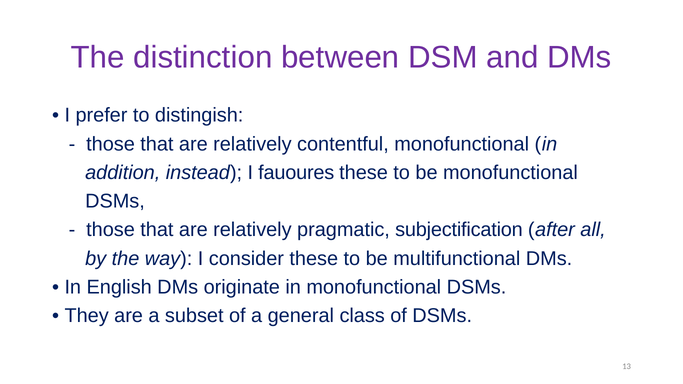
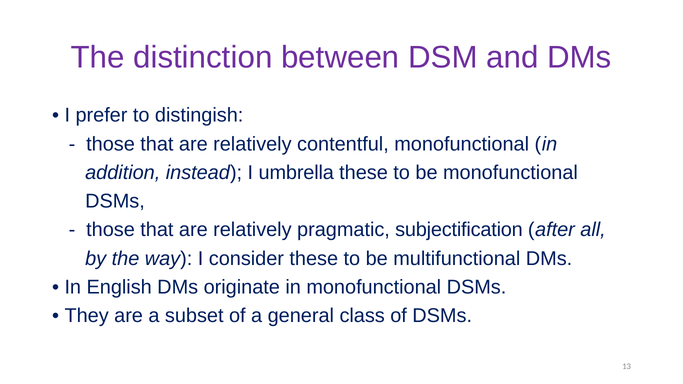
fauoures: fauoures -> umbrella (296, 173)
